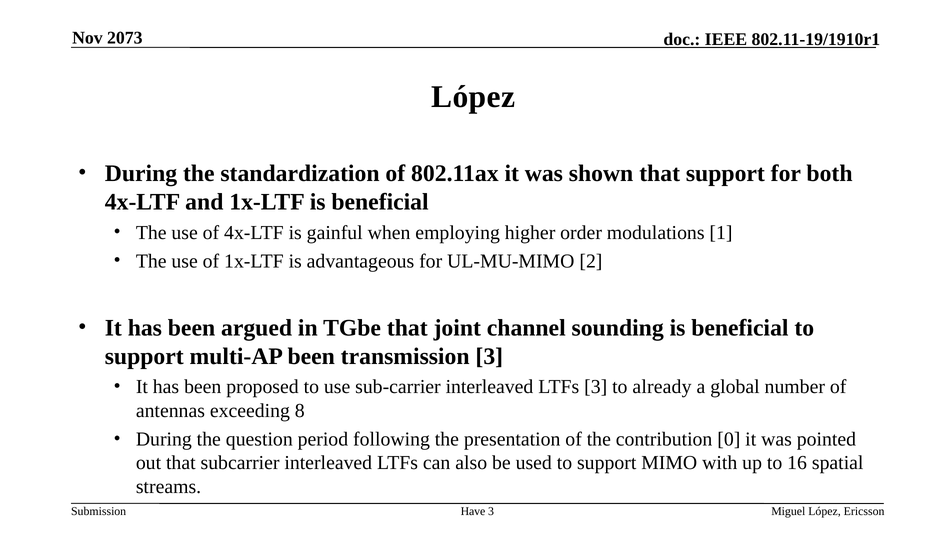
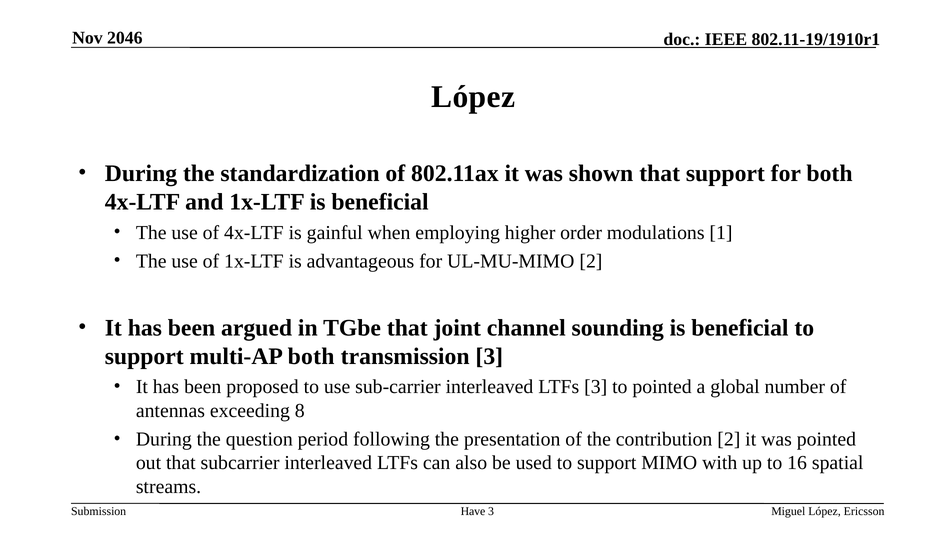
2073: 2073 -> 2046 (125, 38)
multi-AP been: been -> both (311, 356)
to already: already -> pointed (662, 387)
contribution 0: 0 -> 2 (729, 439)
